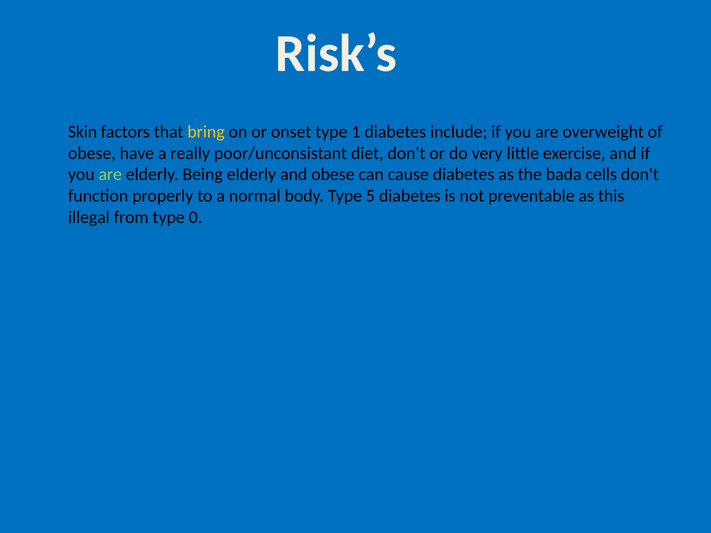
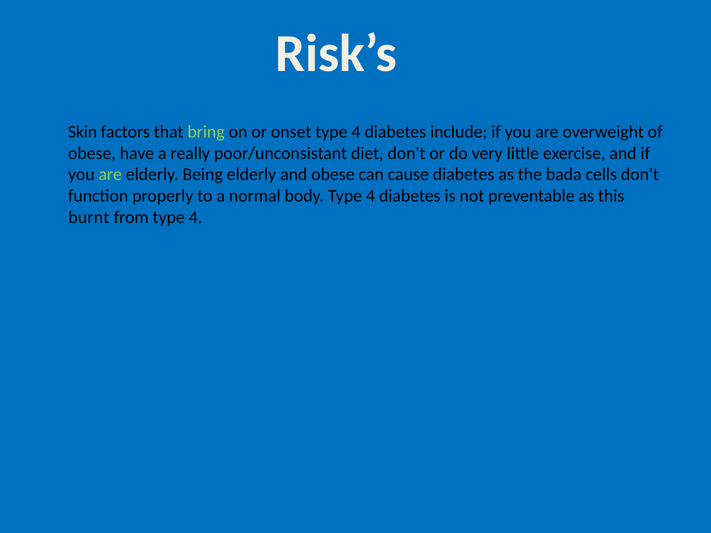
bring colour: yellow -> light green (206, 132)
onset type 1: 1 -> 4 (356, 132)
body Type 5: 5 -> 4 (370, 196)
illegal: illegal -> burnt (89, 217)
from type 0: 0 -> 4 (196, 217)
